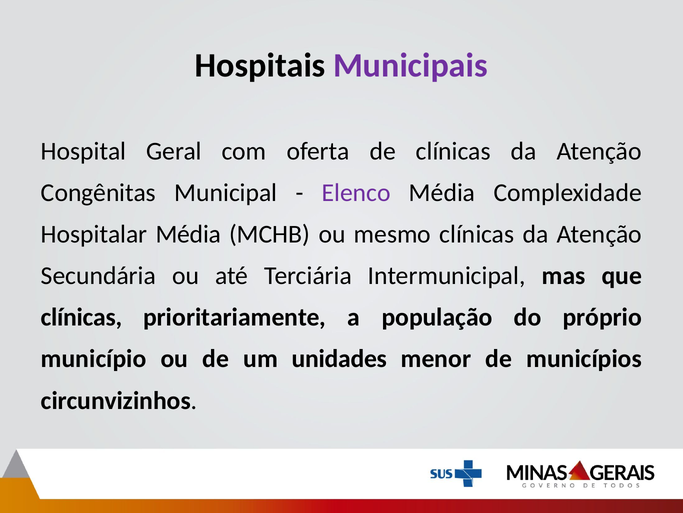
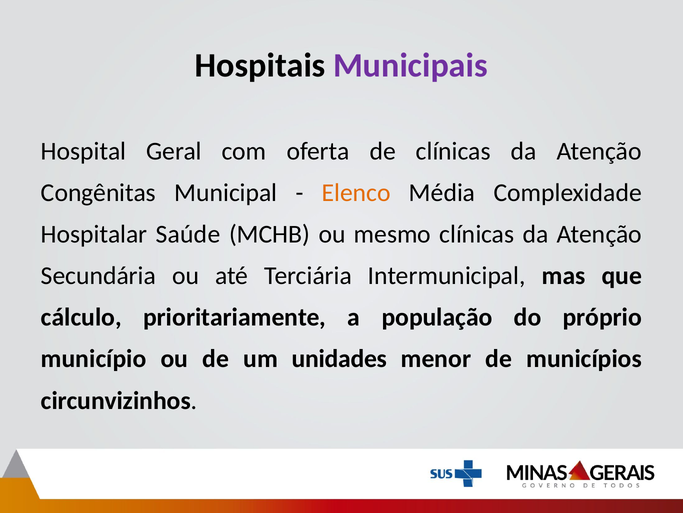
Elenco colour: purple -> orange (356, 192)
Hospitalar Média: Média -> Saúde (188, 234)
clínicas: clínicas -> cálculo (81, 317)
